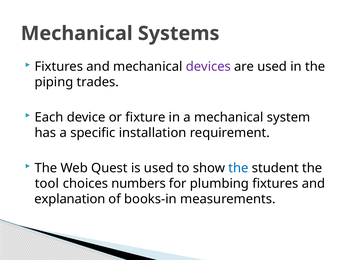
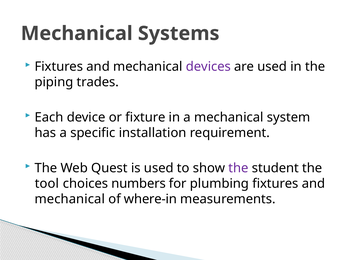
the colour: blue -> purple (238, 168)
explanation: explanation -> mechanical (70, 199)
books-in: books-in -> where-in (151, 199)
